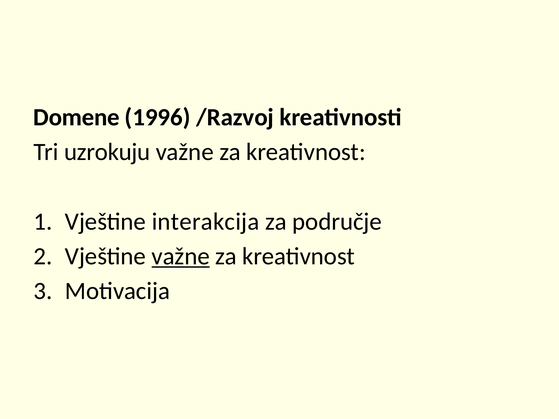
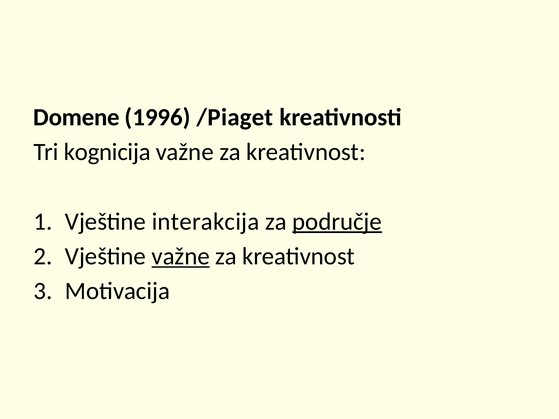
/Razvoj: /Razvoj -> /Piaget (235, 117)
uzrokuju: uzrokuju -> kognicija (107, 152)
područje underline: none -> present (337, 222)
